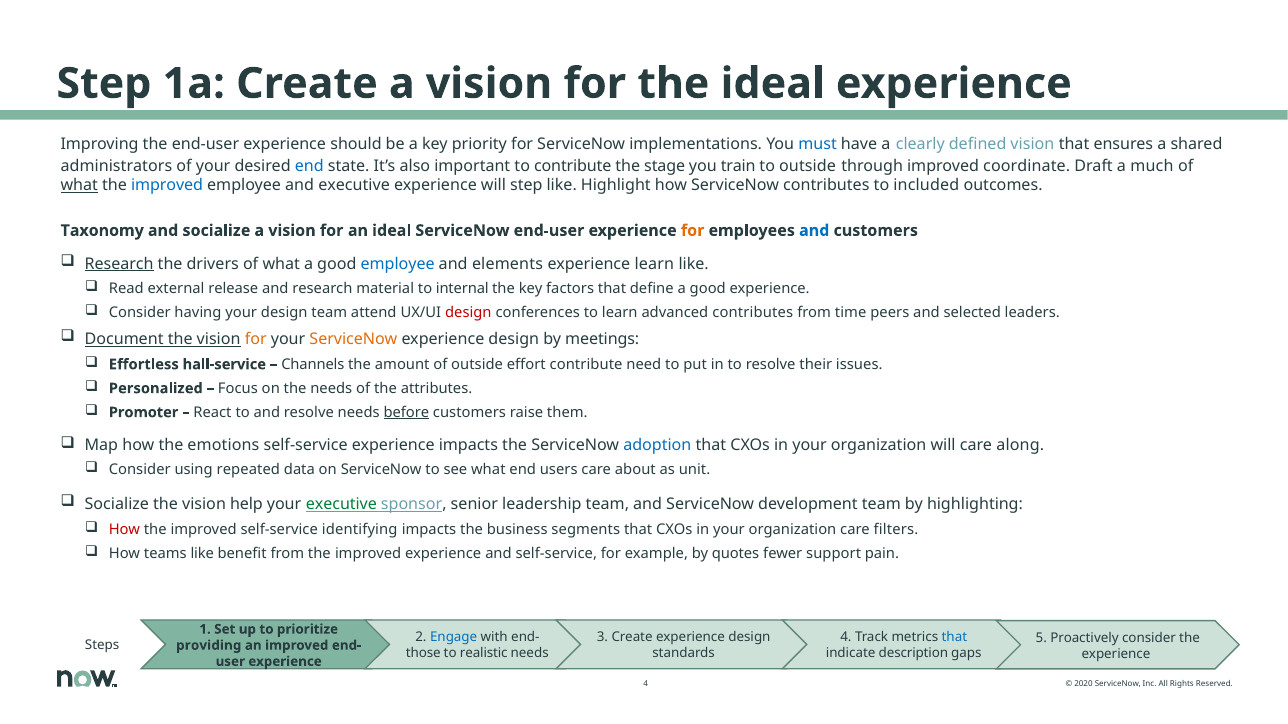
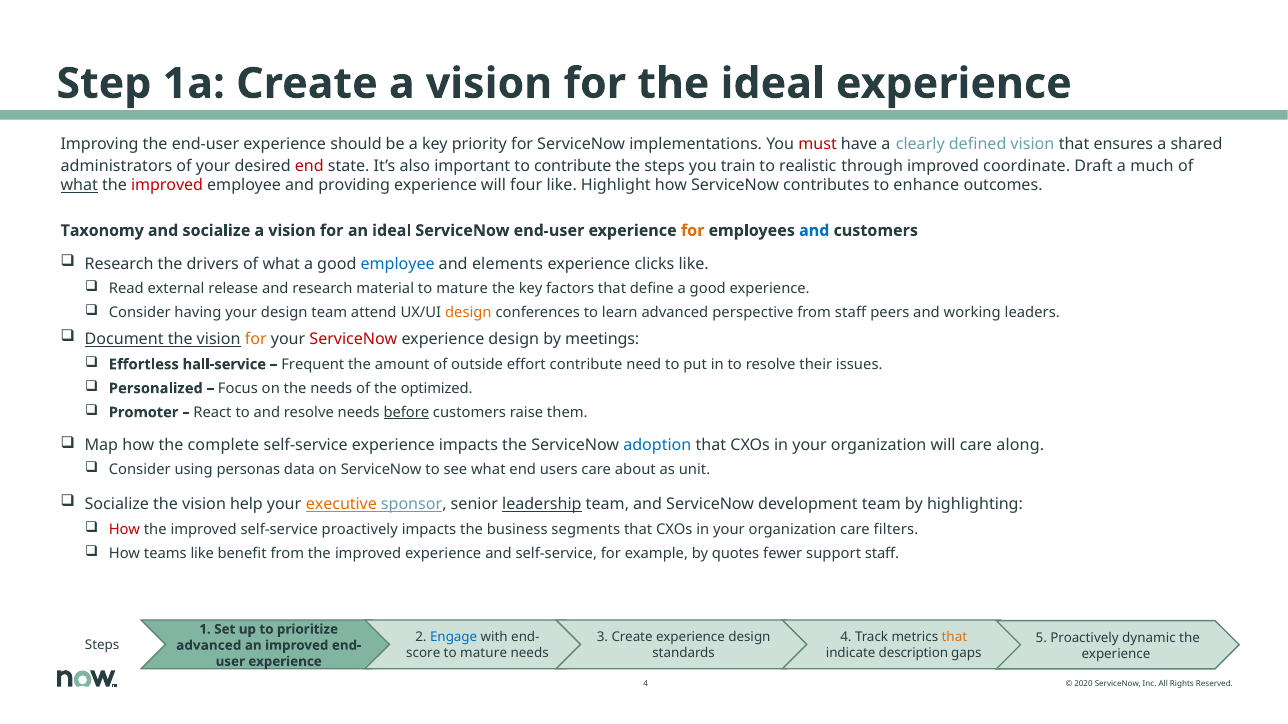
must colour: blue -> red (818, 144)
end colour: blue -> red (309, 166)
the stage: stage -> steps (665, 166)
to outside: outside -> realistic (808, 166)
improved colour: blue -> red (167, 185)
and executive: executive -> providing (354, 185)
will step: step -> four (526, 185)
included: included -> enhance (926, 185)
Research underline: present -> none (119, 264)
experience learn: learn -> clicks (654, 264)
material to internal: internal -> mature (462, 289)
design colour: red -> orange (468, 313)
advanced contributes: contributes -> perspective (753, 313)
from time: time -> staff (851, 313)
selected: selected -> working (972, 313)
ServiceNow colour: orange -> red (353, 339)
Channels: Channels -> Frequent (313, 365)
attributes: attributes -> optimized (437, 389)
emotions: emotions -> complete (223, 445)
repeated: repeated -> personas (248, 470)
executive colour: green -> orange (341, 505)
leadership underline: none -> present (542, 505)
self-service identifying: identifying -> proactively (360, 530)
support pain: pain -> staff (882, 554)
that colour: blue -> orange (954, 638)
Proactively consider: consider -> dynamic (1149, 638)
providing: providing -> advanced (209, 646)
those: those -> score (423, 654)
realistic: realistic -> mature (484, 654)
